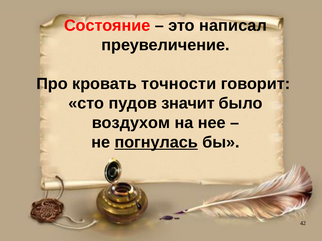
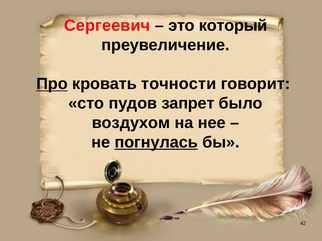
Состояние: Состояние -> Сергеевич (107, 26)
написал: написал -> который (233, 26)
Про underline: none -> present (52, 84)
значит: значит -> запрет (188, 104)
